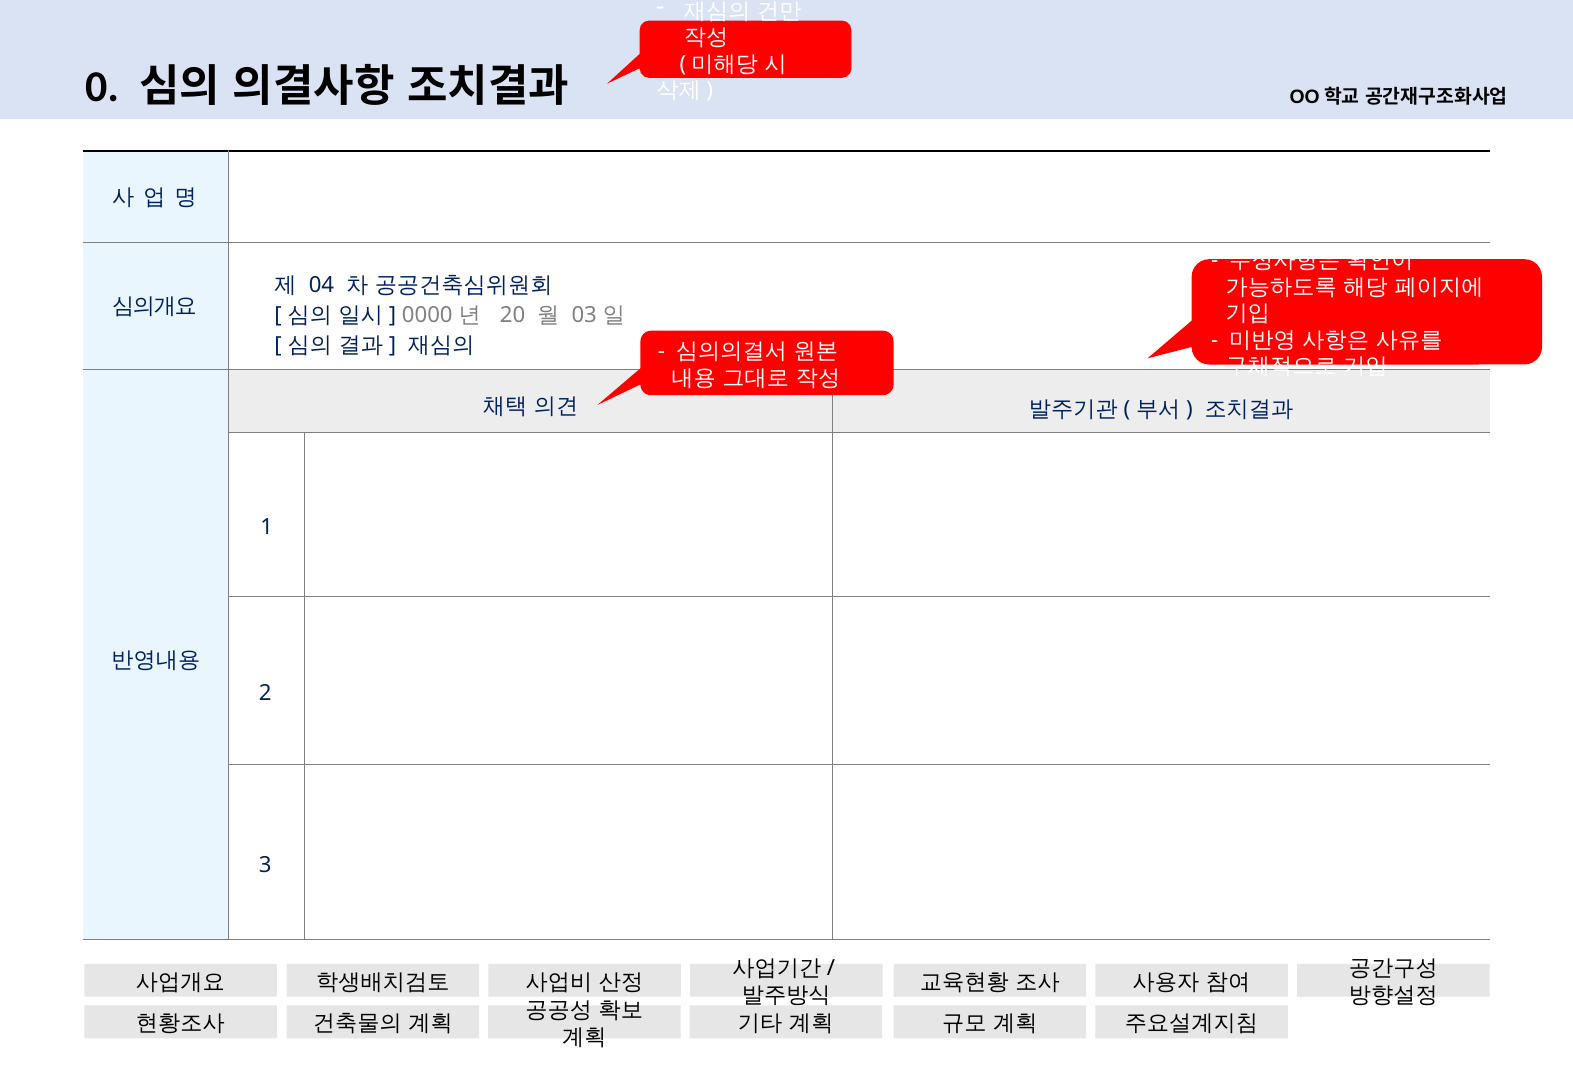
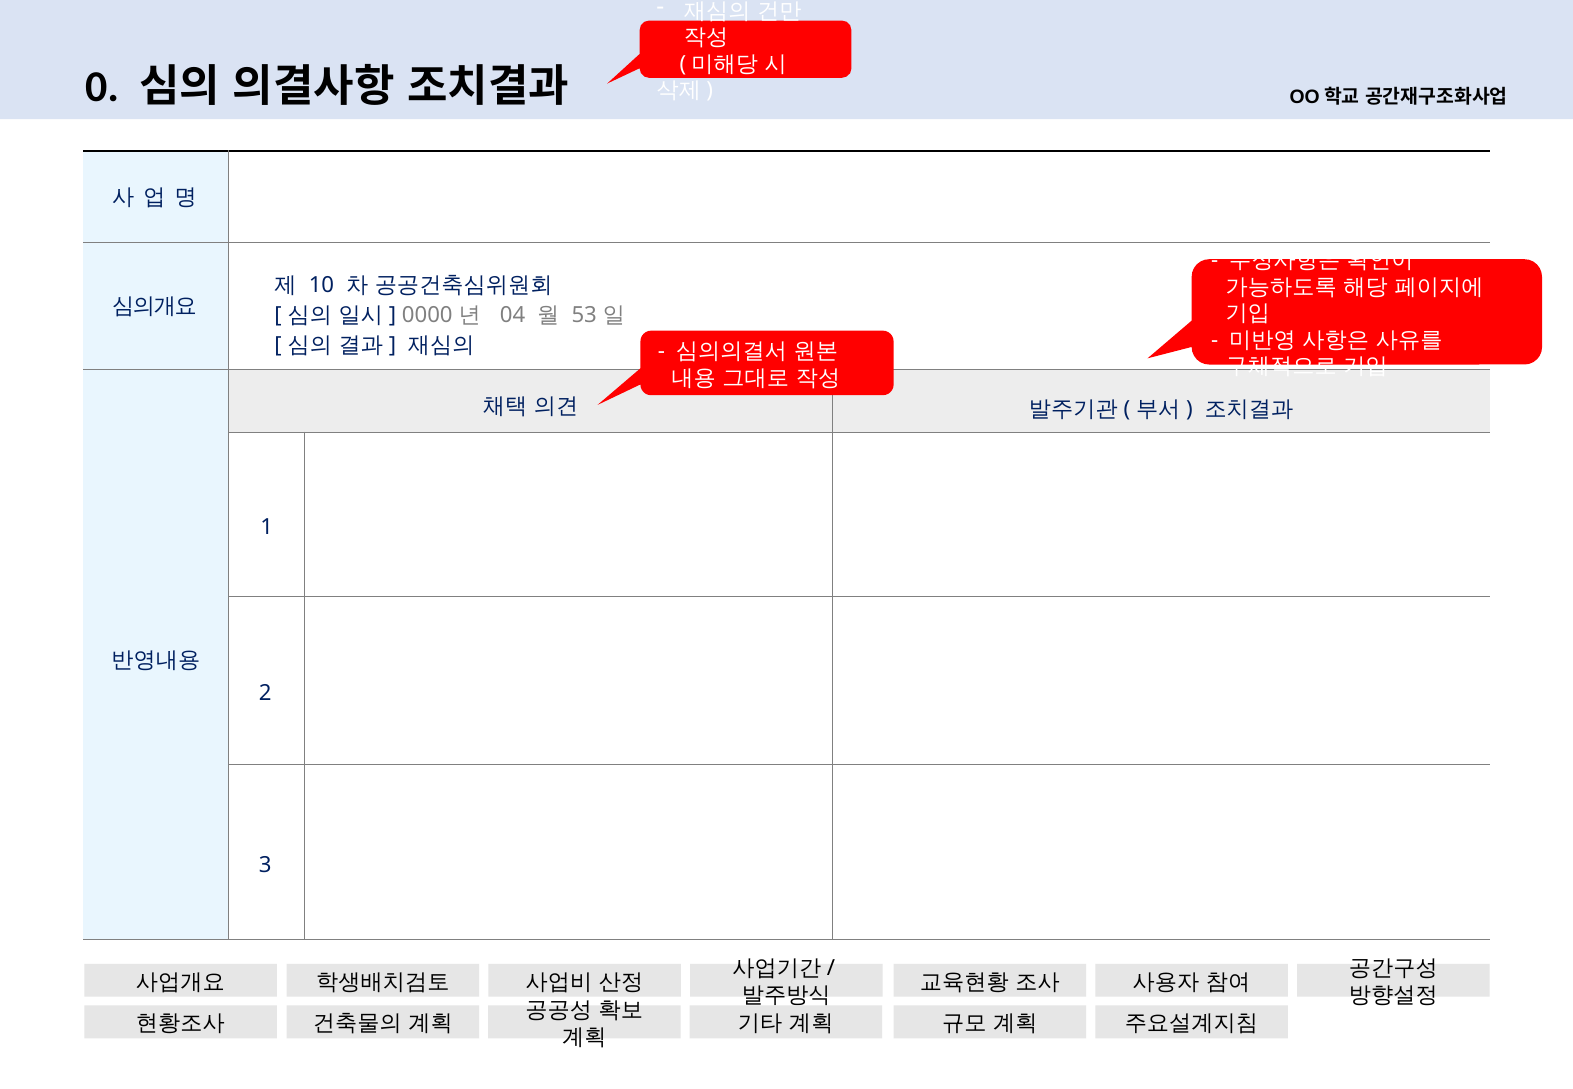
04: 04 -> 10 (321, 285)
20: 20 -> 04 (513, 315)
03: 03 -> 53 (584, 315)
